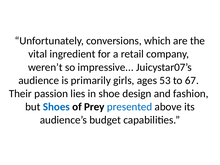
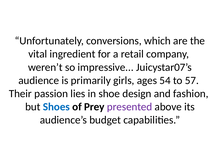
53: 53 -> 54 (165, 80)
67: 67 -> 57 (192, 80)
presented colour: blue -> purple (130, 107)
